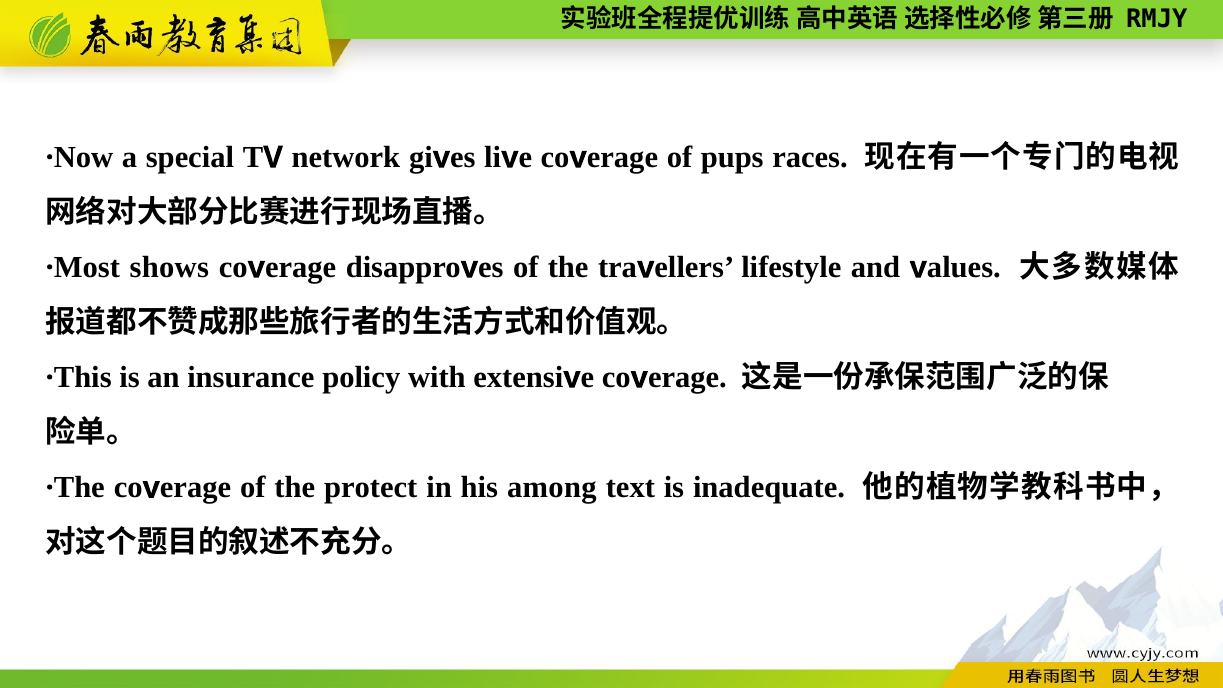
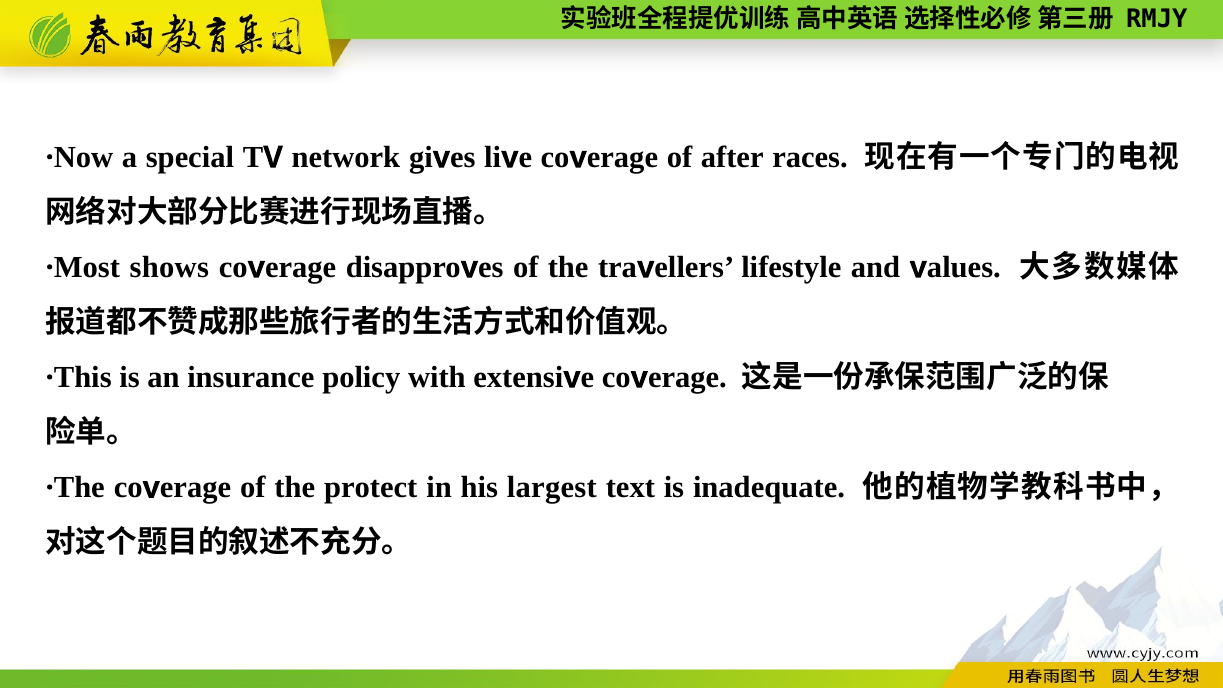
pups: pups -> after (732, 157)
among: among -> largest (552, 488)
